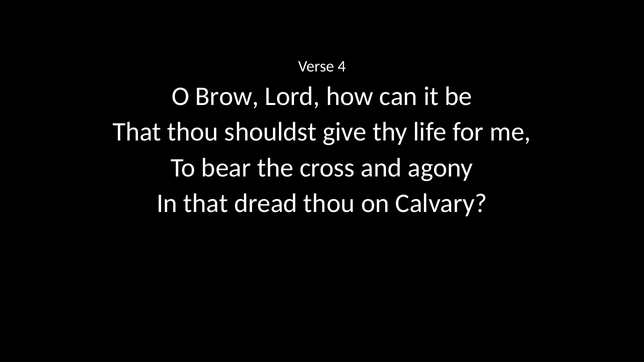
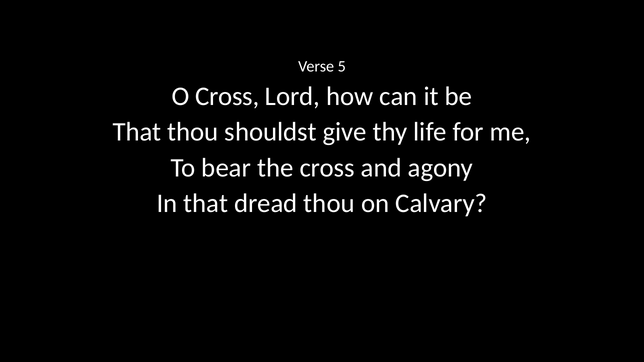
4: 4 -> 5 (342, 67)
O Brow: Brow -> Cross (227, 96)
